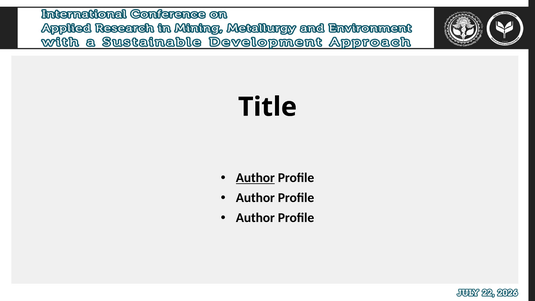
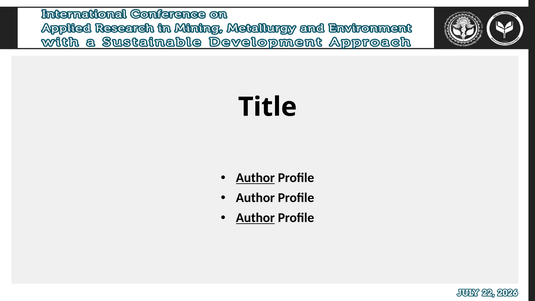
Author underline: none -> present (255, 218)
